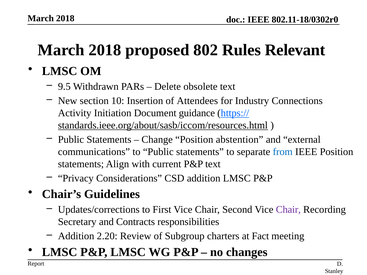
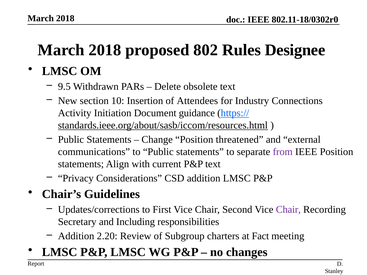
Relevant: Relevant -> Designee (295, 50)
abstention: abstention -> threatened (240, 140)
from colour: blue -> purple (283, 152)
Contracts: Contracts -> Including (136, 222)
